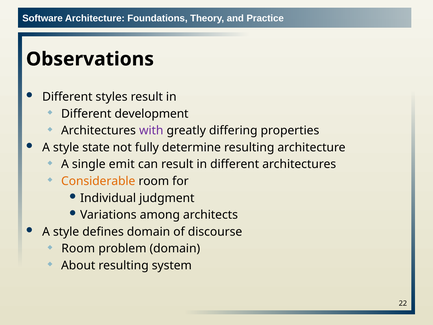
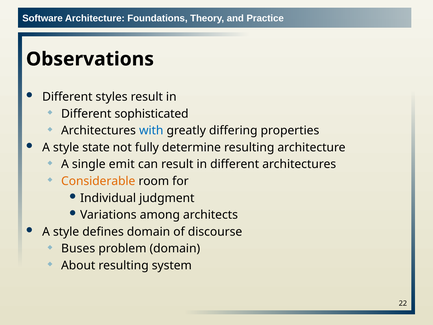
development: development -> sophisticated (152, 114)
with colour: purple -> blue (151, 131)
Room: Room -> Buses (78, 248)
